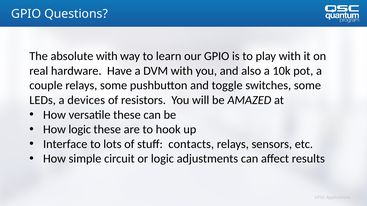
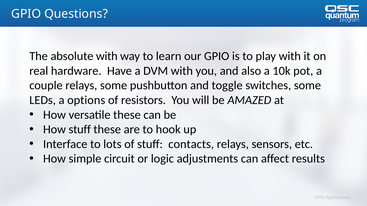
devices: devices -> options (86, 100)
How logic: logic -> stuff (80, 130)
